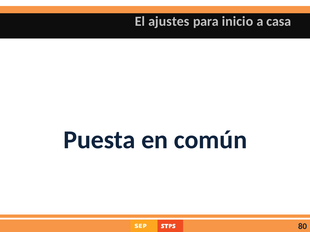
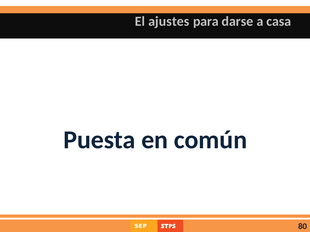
inicio: inicio -> darse (238, 21)
